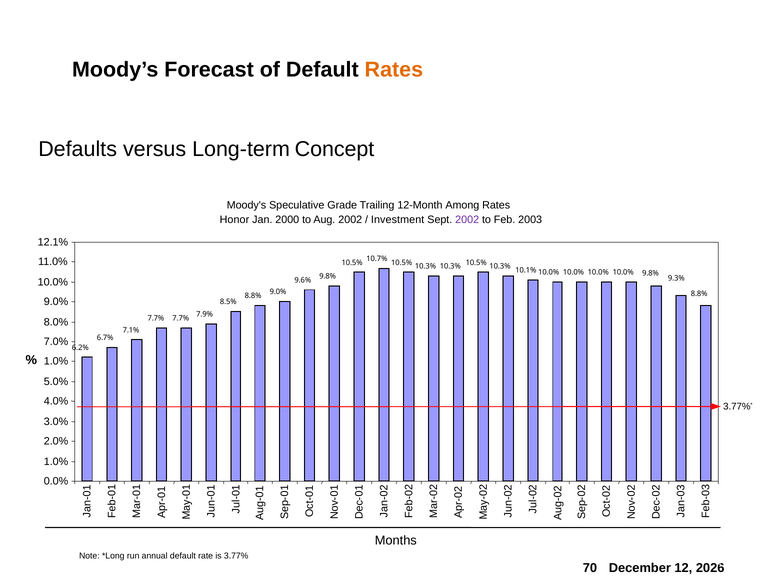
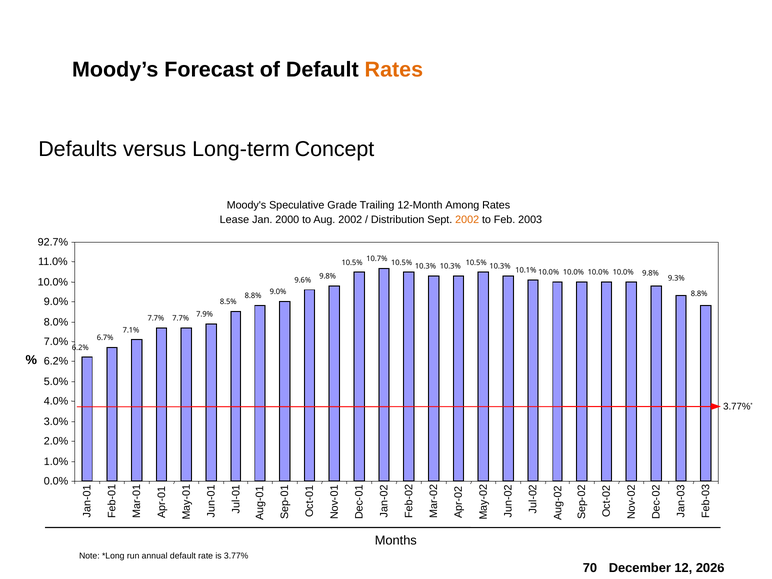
Honor: Honor -> Lease (234, 220)
Investment: Investment -> Distribution (398, 220)
2002 colour: purple -> orange (467, 220)
12.1%: 12.1% -> 92.7% (53, 242)
1.0%: 1.0% -> 6.2% (56, 361)
